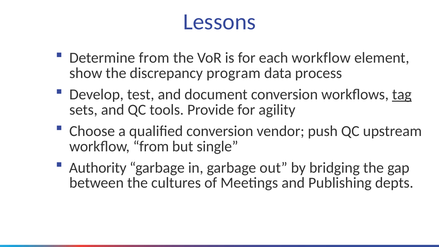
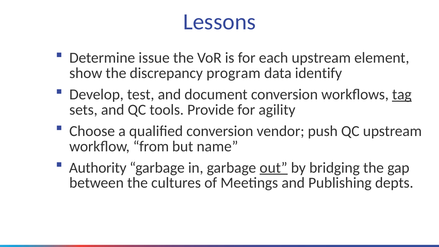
Determine from: from -> issue (154, 58)
each workflow: workflow -> upstream (321, 58)
process: process -> identify (318, 73)
single: single -> name (217, 146)
out underline: none -> present (273, 168)
